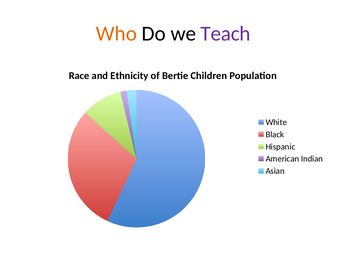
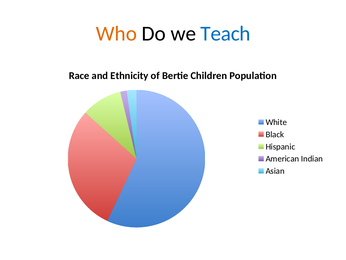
Teach colour: purple -> blue (226, 33)
